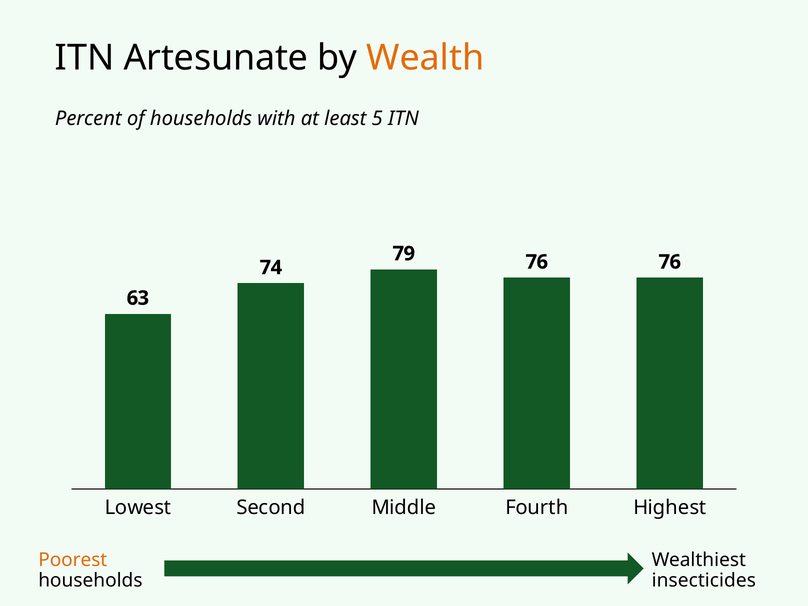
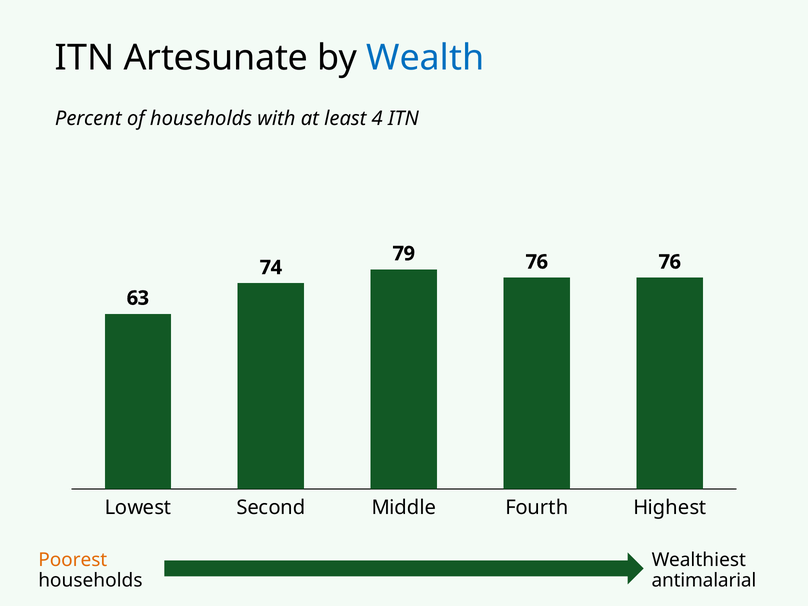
Wealth colour: orange -> blue (425, 58)
5: 5 -> 4 (377, 119)
insecticides: insecticides -> antimalarial (704, 581)
